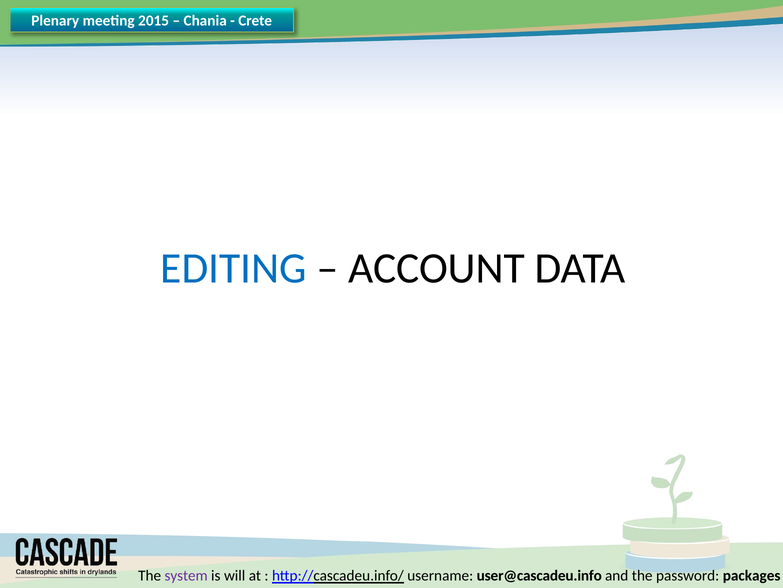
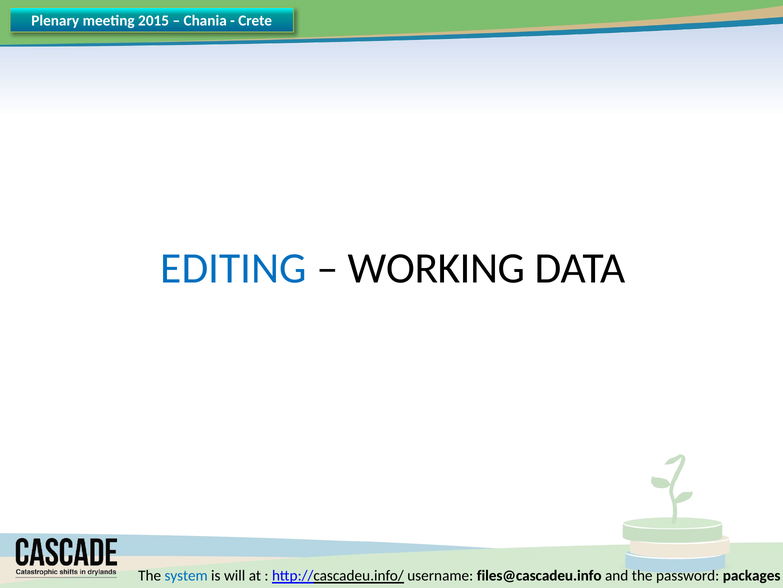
ACCOUNT: ACCOUNT -> WORKING (437, 268)
system colour: purple -> blue (186, 575)
user@cascadeu.info: user@cascadeu.info -> files@cascadeu.info (539, 575)
